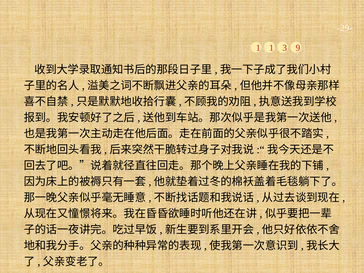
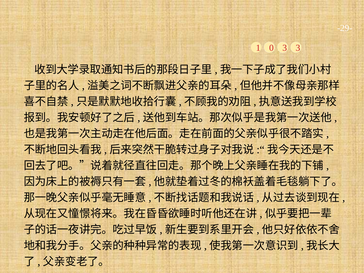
1 1: 1 -> 0 (271, 48)
3 9: 9 -> 3 (298, 48)
